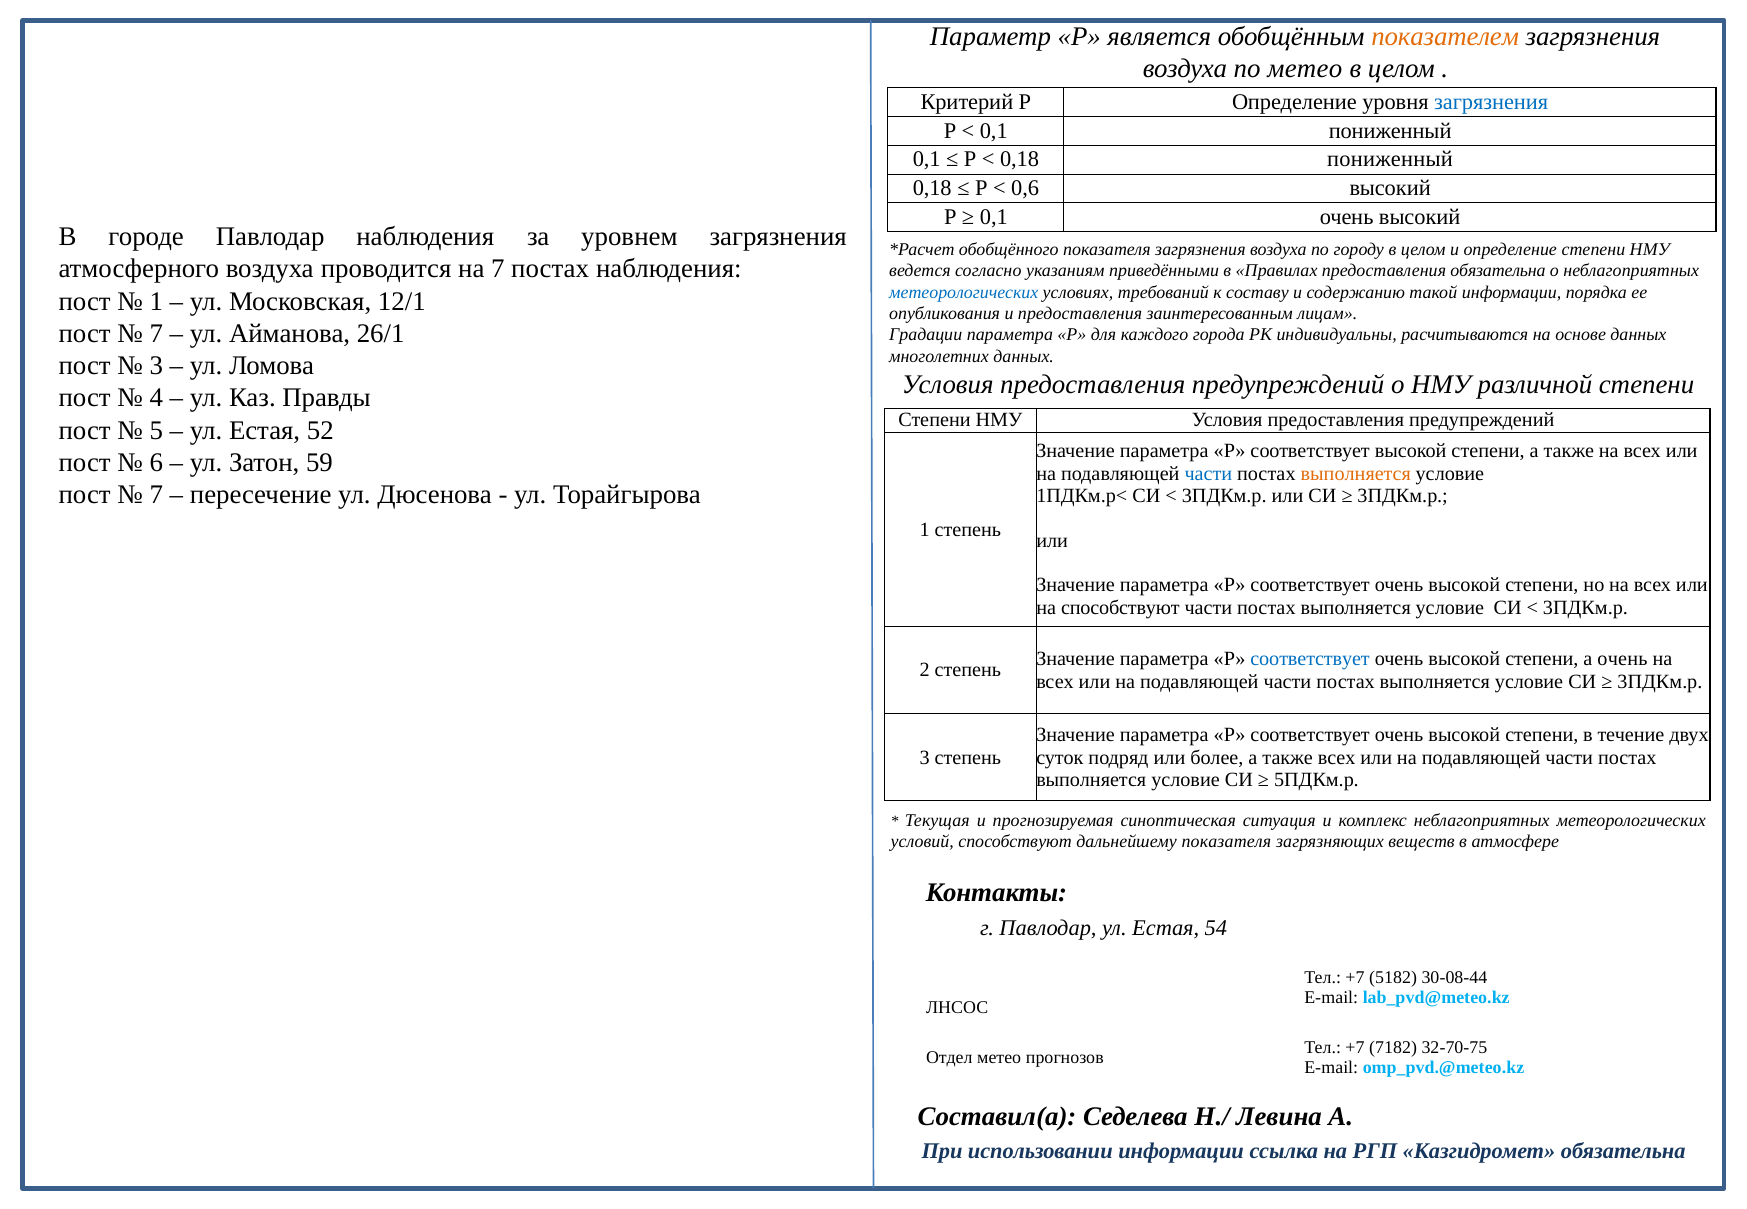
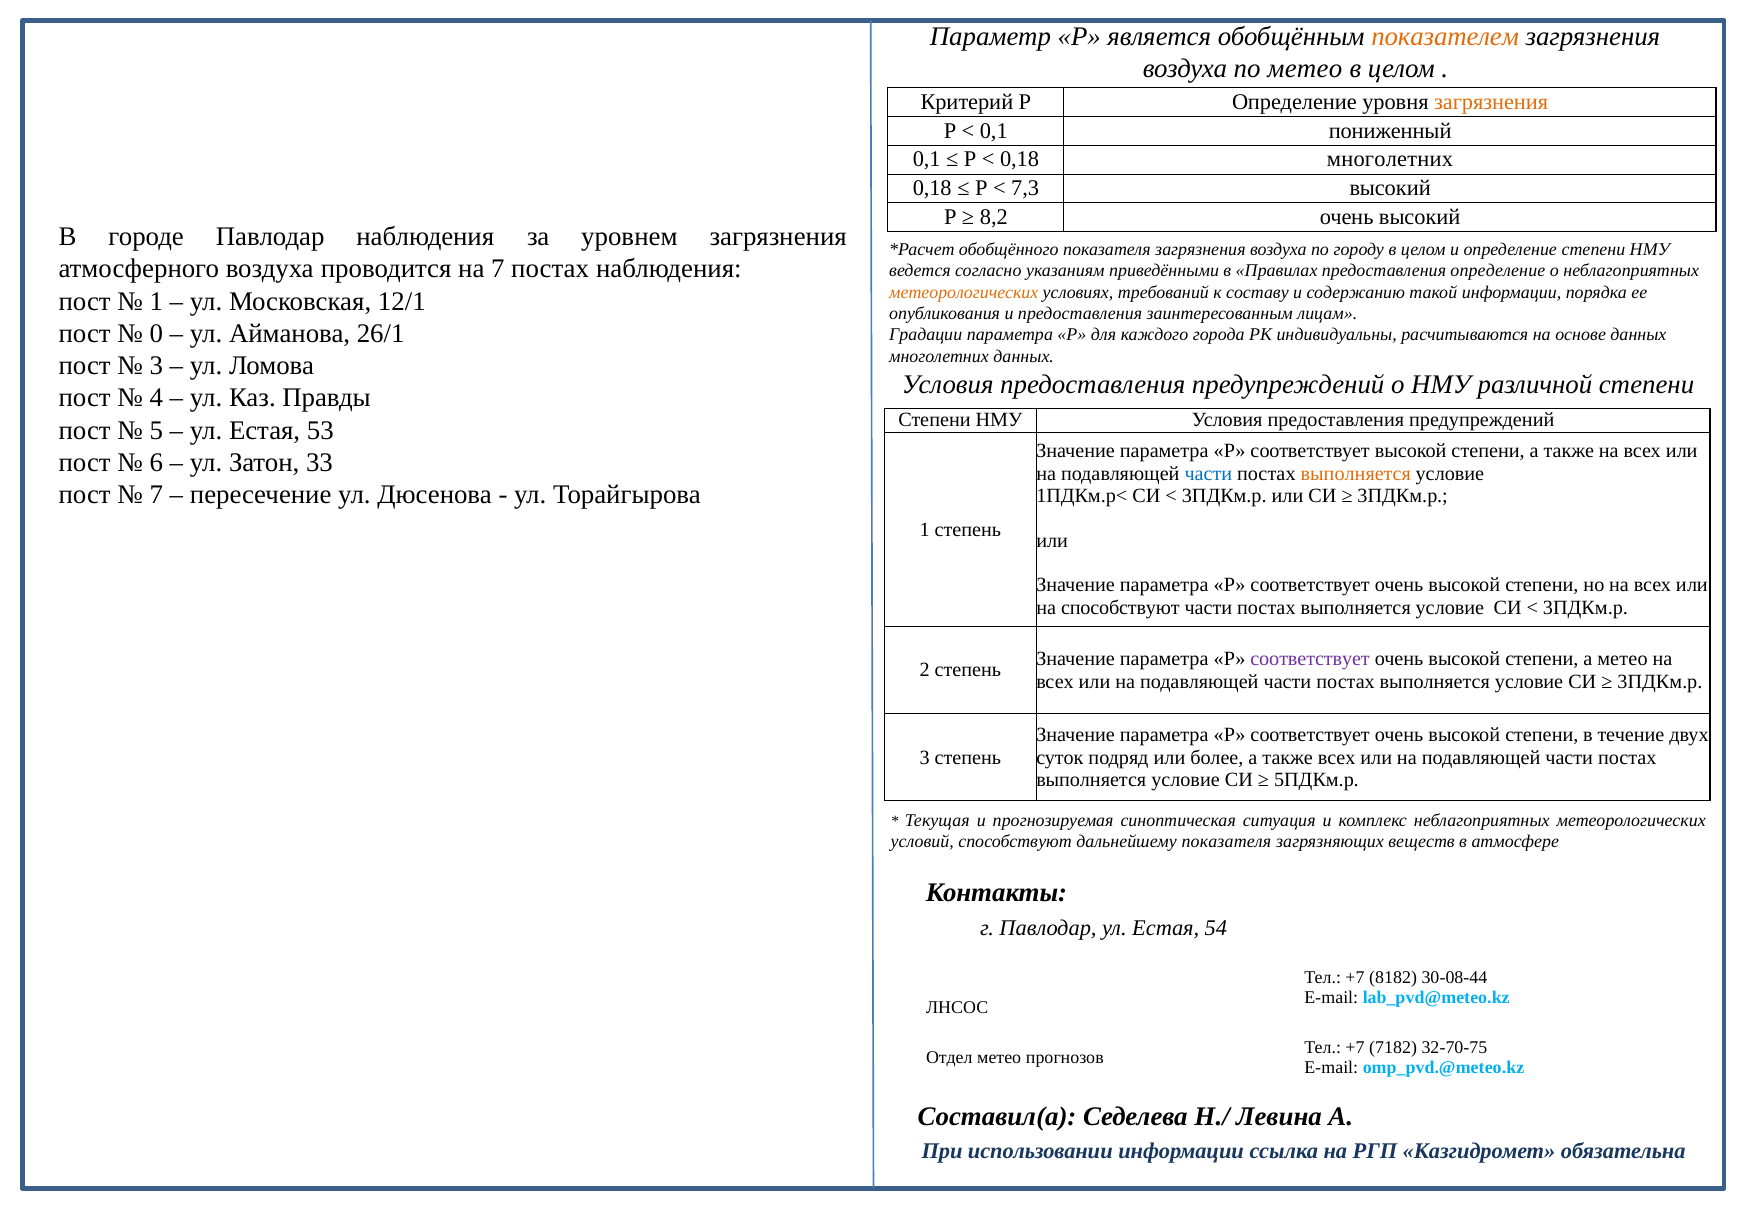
загрязнения colour: blue -> orange (1491, 102)
0,18 пониженный: пониженный -> многолетних (1390, 160)
0,6: 0,6 -> 7,3 (1025, 188)
0,1: 0,1 -> 8,2 (994, 217)
предоставления обязательна: обязательна -> определение (1498, 271)
метеорологических colour: blue -> orange (964, 292)
7: 7 -> 0 (156, 334)
52: 52 -> 53 (320, 430)
59: 59 -> 33 (319, 463)
соответствует colour: blue -> purple (1310, 659)
а очень: очень -> метео (1622, 659)
5182: 5182 -> 8182 (1393, 978)
